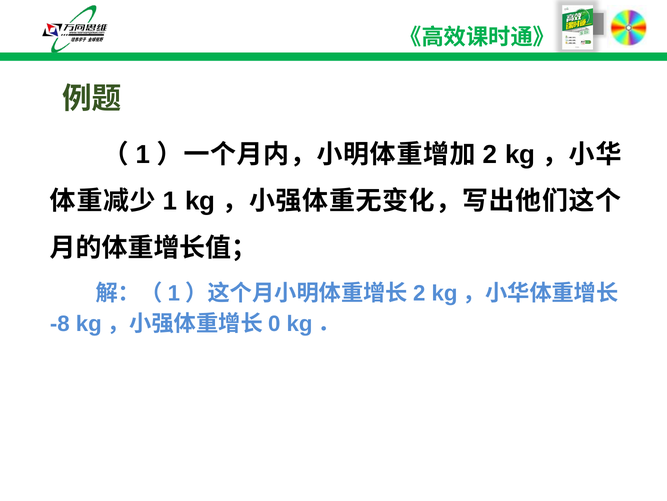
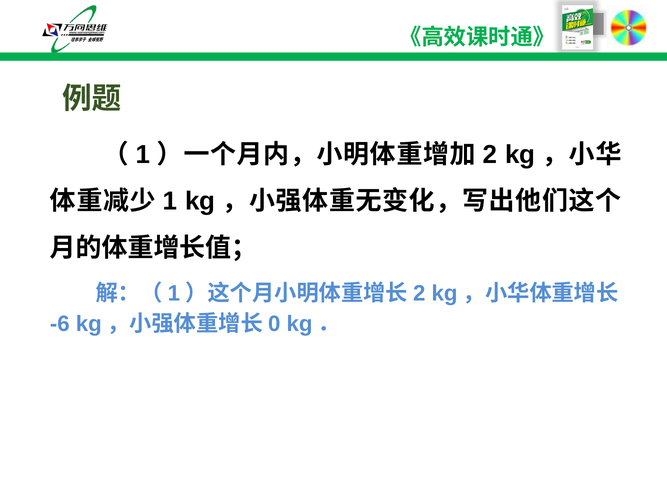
-8: -8 -> -6 (60, 323)
